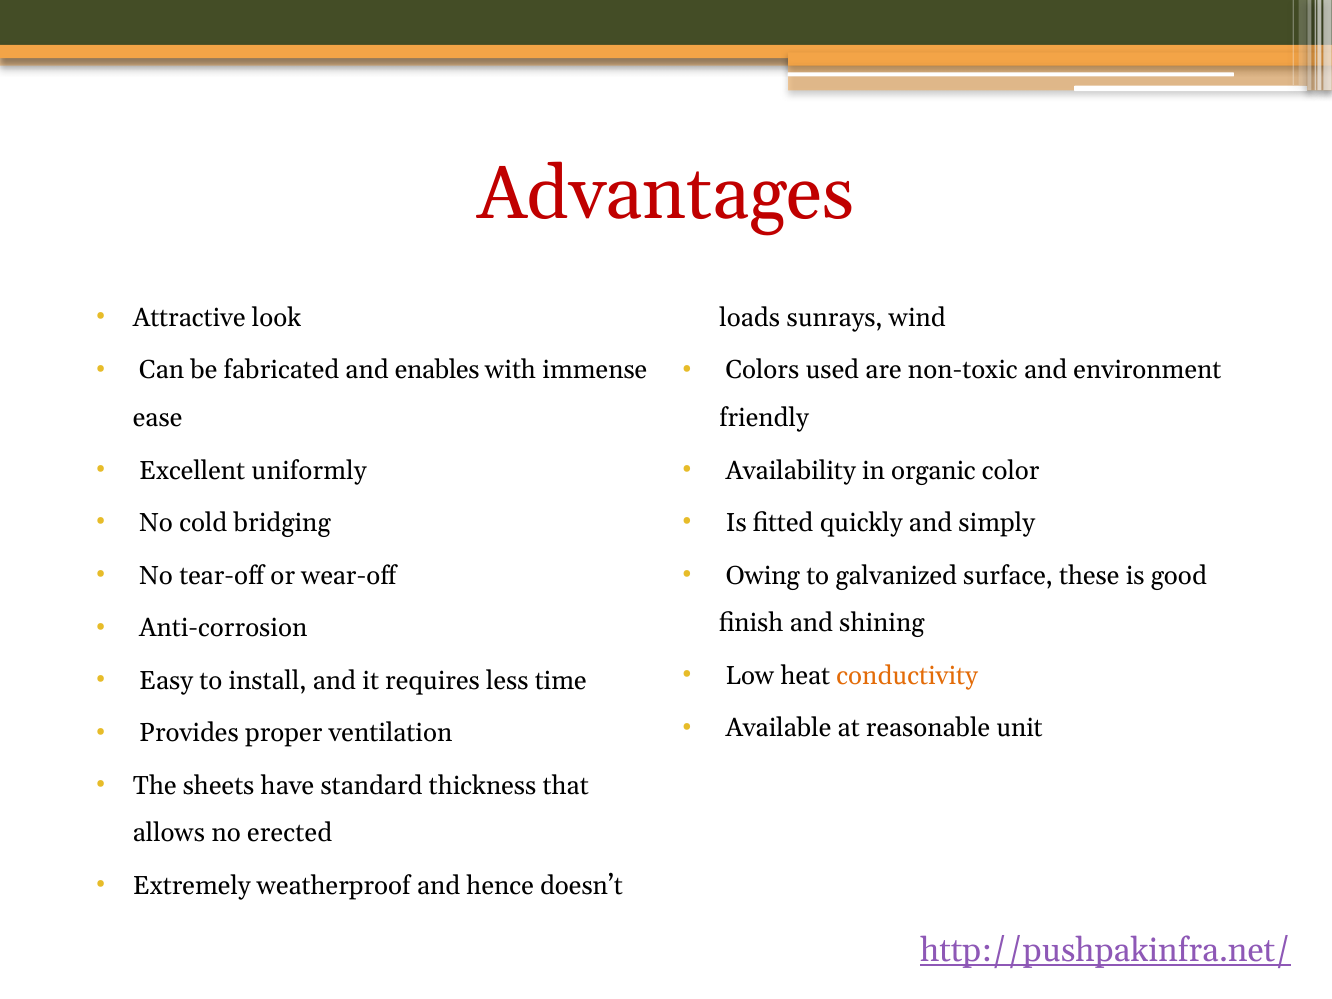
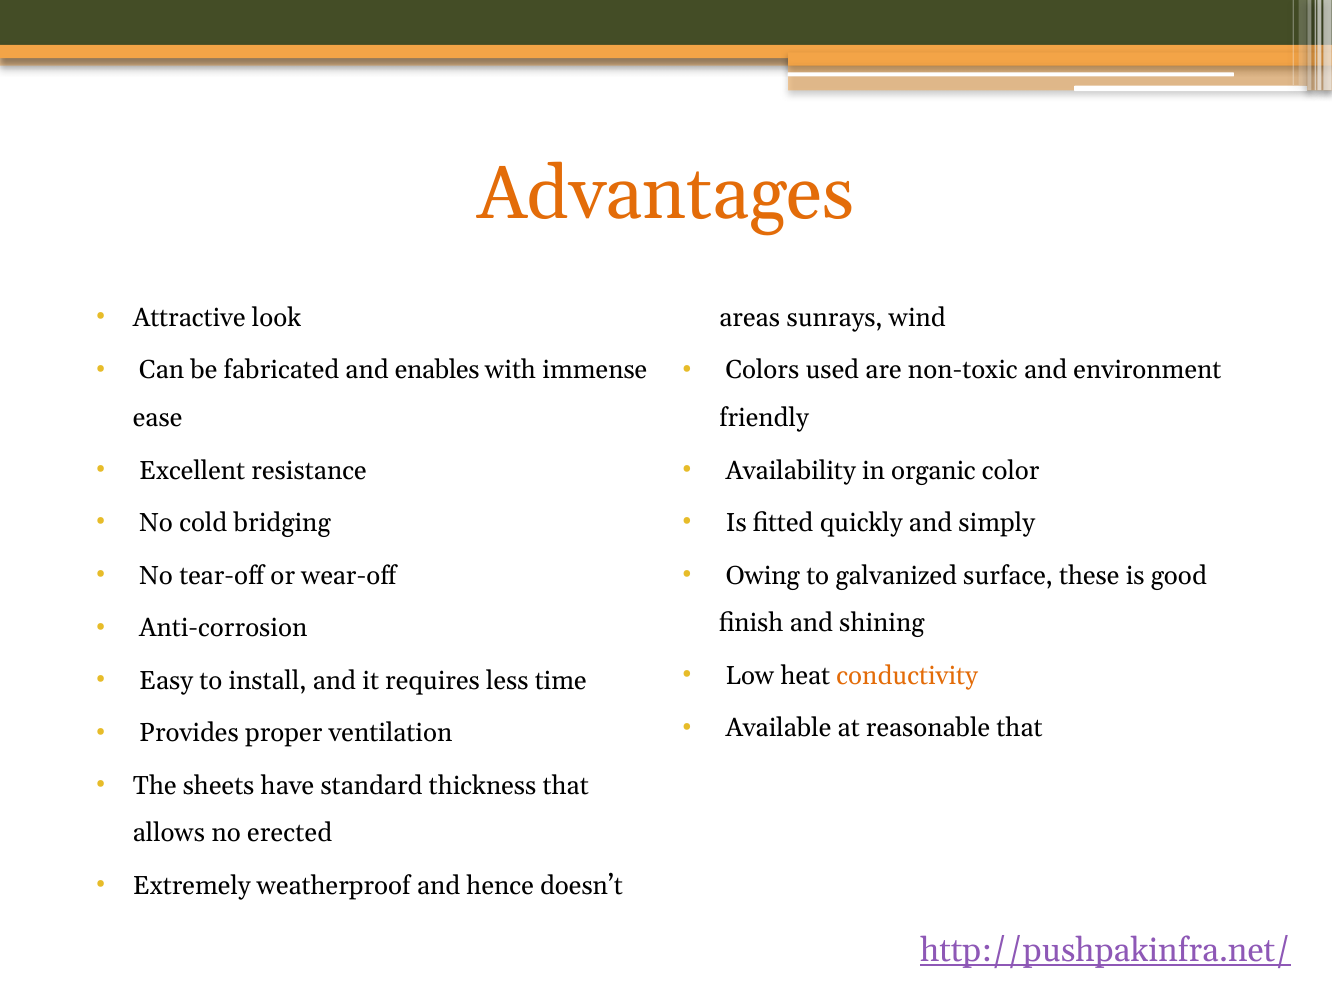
Advantages colour: red -> orange (666, 194)
loads: loads -> areas (750, 318)
uniformly: uniformly -> resistance (309, 471)
reasonable unit: unit -> that (1019, 728)
